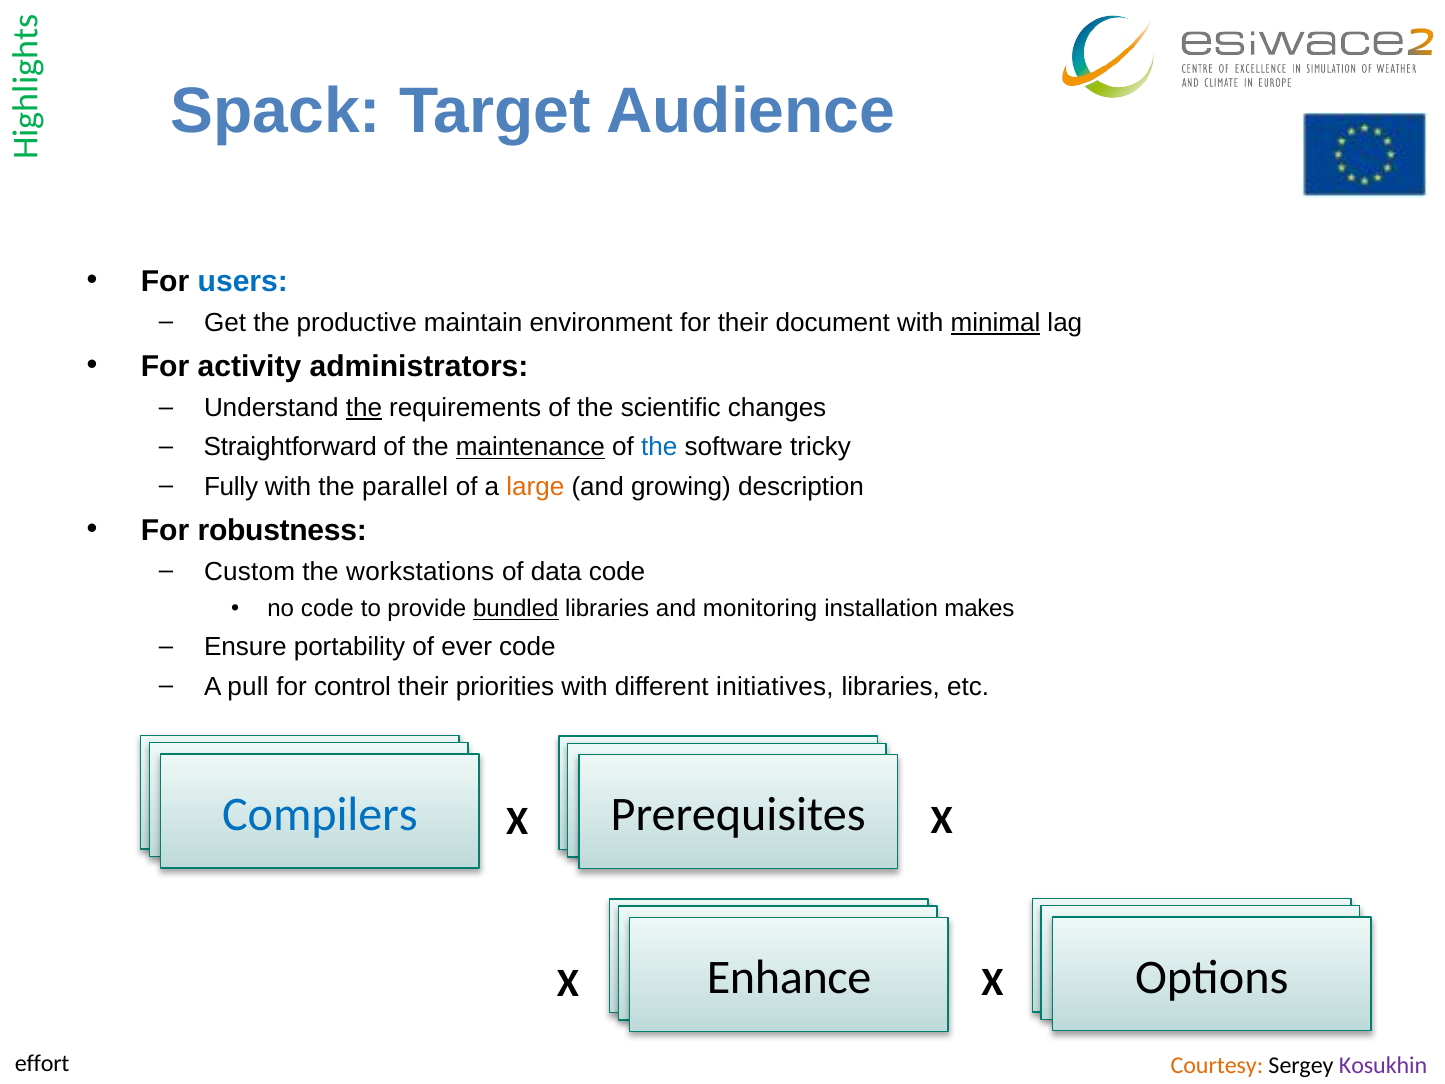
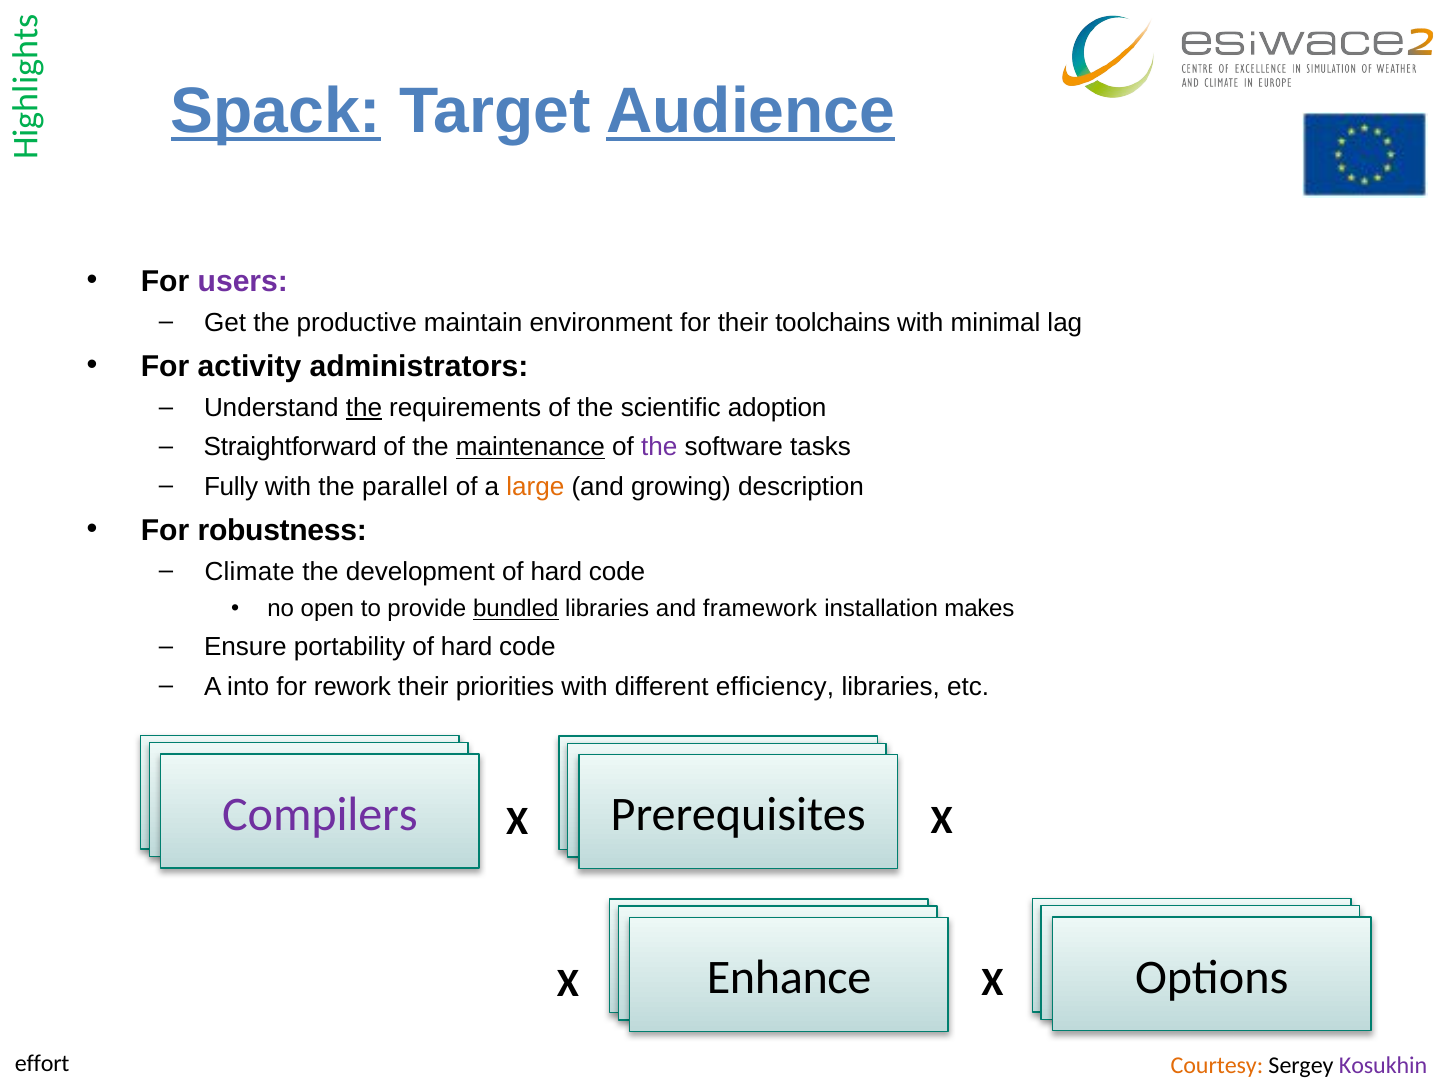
Spack underline: none -> present (276, 111)
Audience underline: none -> present (751, 111)
users colour: blue -> purple (243, 281)
document: document -> toolchains (833, 323)
minimal underline: present -> none (995, 323)
changes: changes -> adoption (777, 408)
the colour: blue -> purple (659, 447)
tricky: tricky -> tasks (821, 447)
Custom: Custom -> Climate (250, 572)
workstations: workstations -> development (420, 572)
data: data -> hard (556, 572)
no code: code -> open (327, 609)
monitoring: monitoring -> framework (760, 609)
portability of ever: ever -> hard (467, 647)
pull: pull -> into (248, 687)
control: control -> rework (353, 687)
initiatives: initiatives -> efficiency (775, 687)
Compilers colour: blue -> purple (320, 814)
